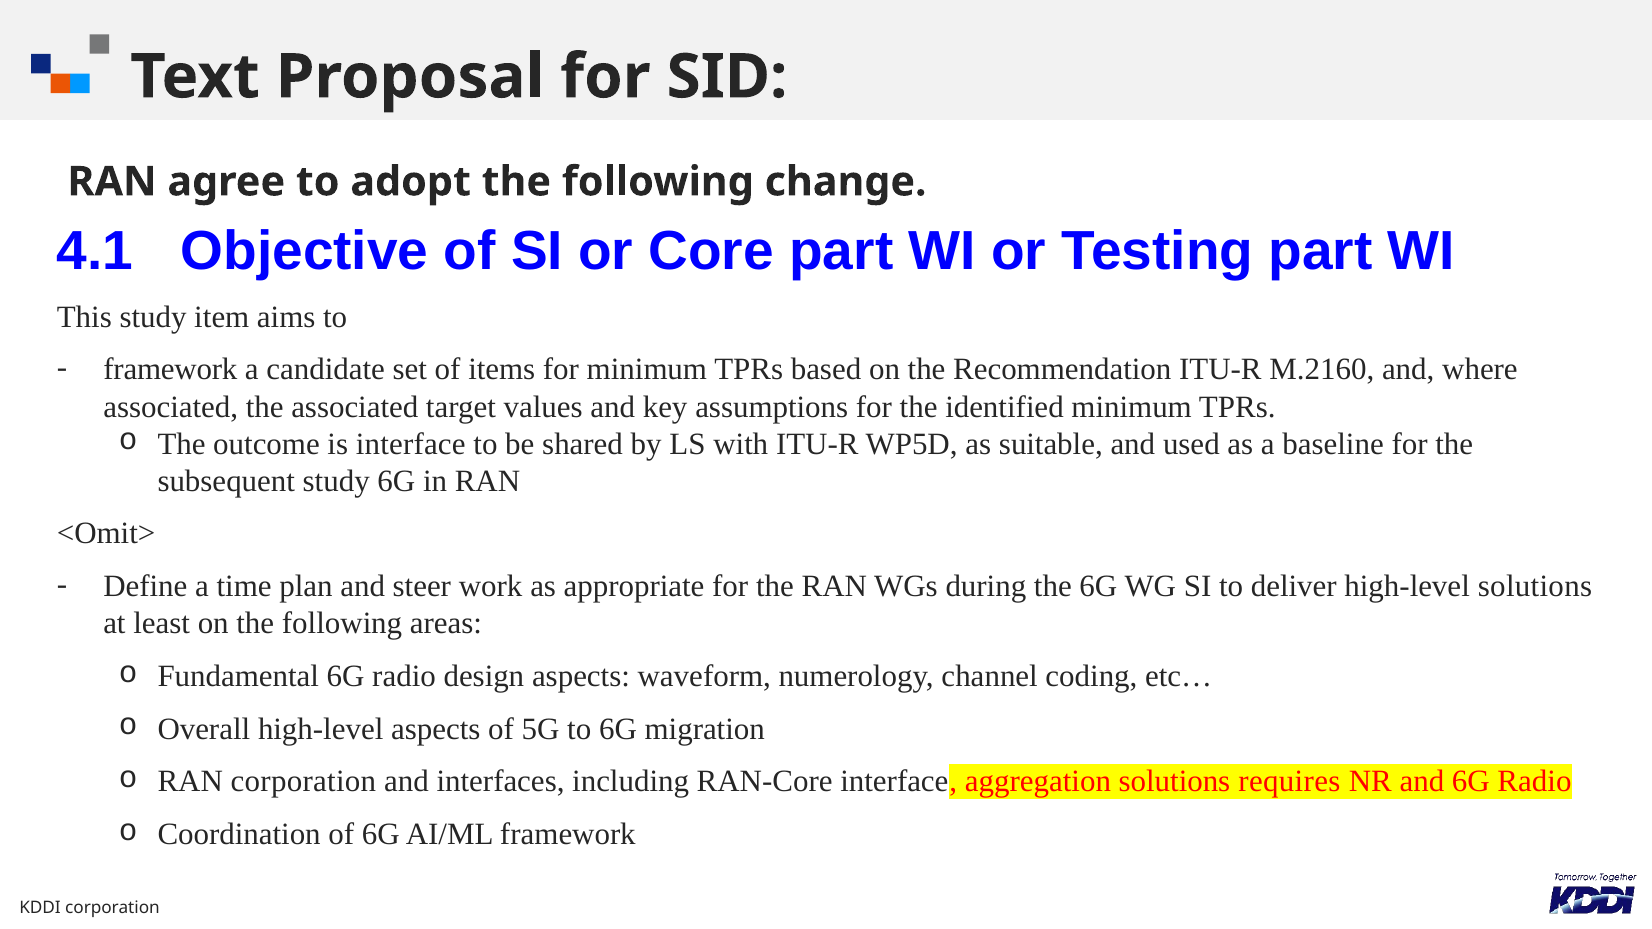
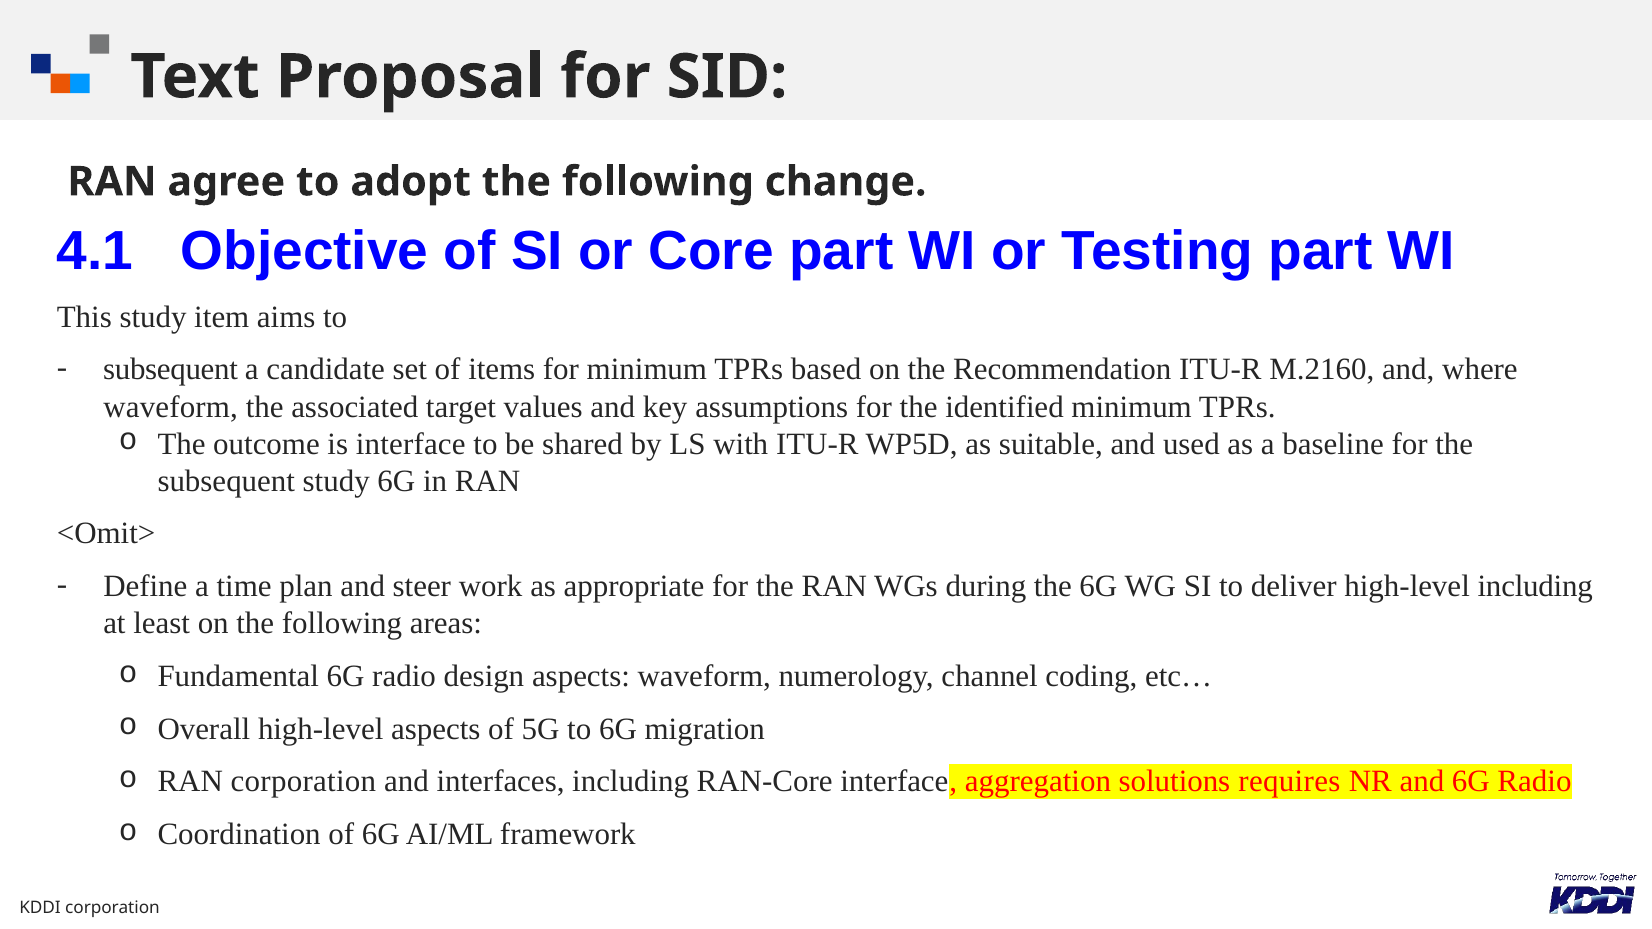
framework: framework -> subsequent (170, 370)
associated: associated -> waveform (171, 407)
high-level solutions: solutions -> including (1535, 587)
